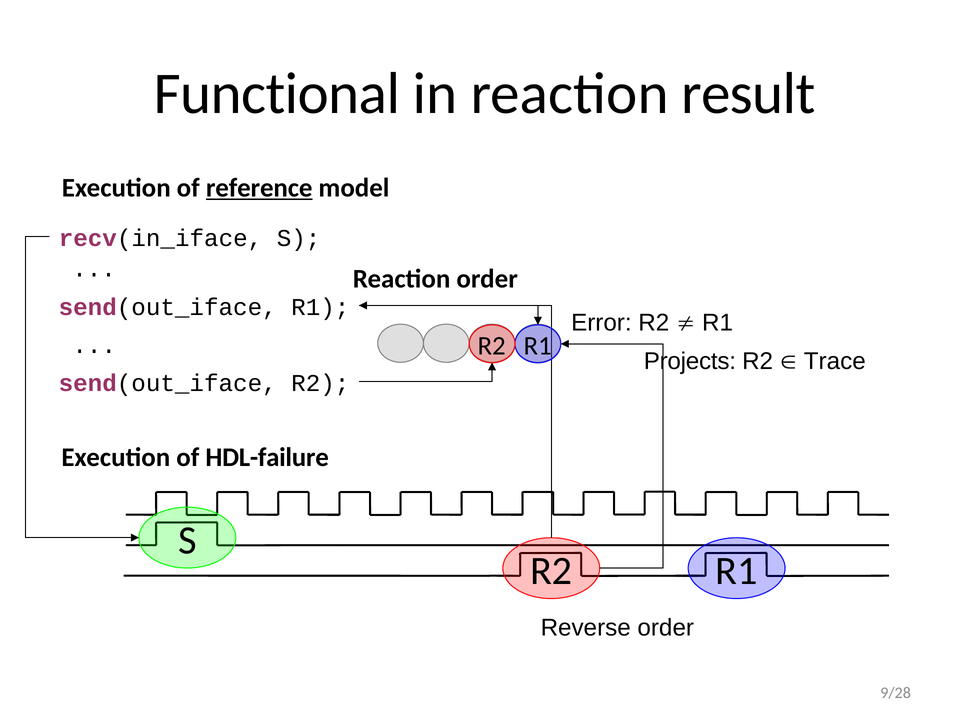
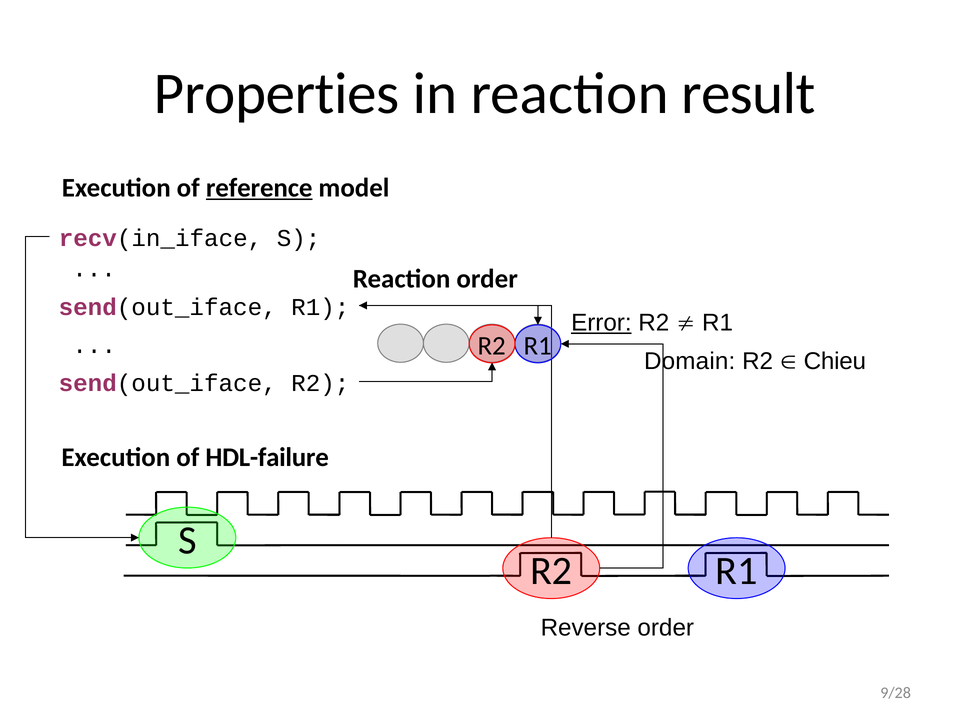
Functional: Functional -> Properties (277, 94)
Error underline: none -> present (601, 323)
Projects: Projects -> Domain (690, 361)
Trace: Trace -> Chieu (835, 361)
